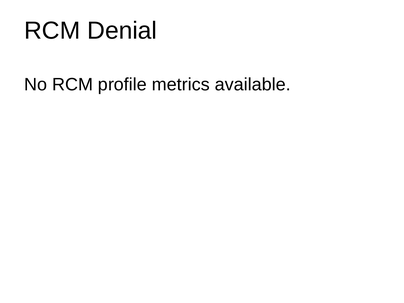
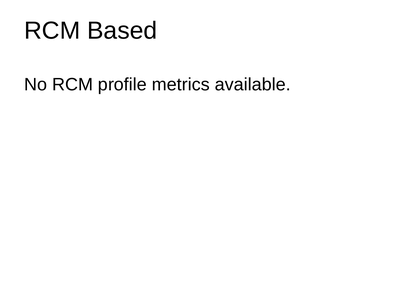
Denial: Denial -> Based (122, 31)
